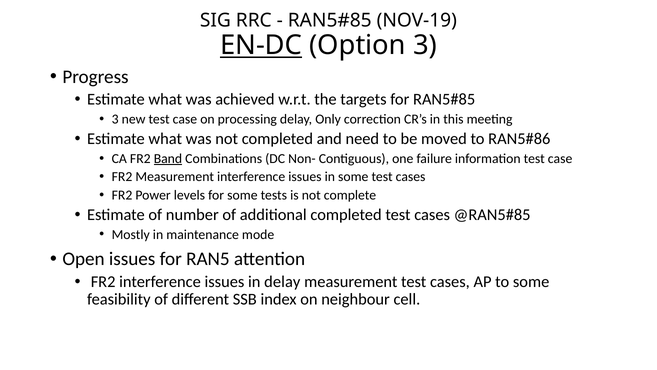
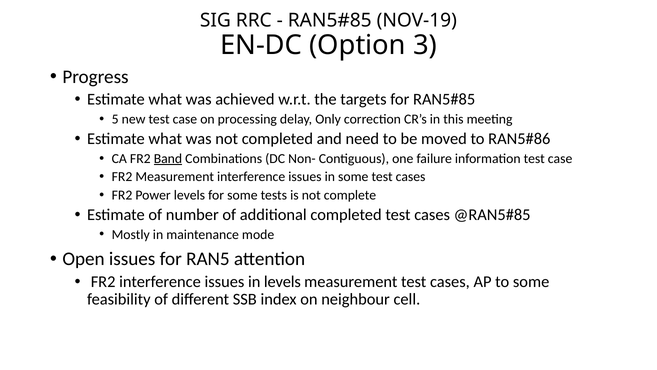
EN-DC underline: present -> none (261, 45)
3: 3 -> 5 (115, 119)
in delay: delay -> levels (282, 281)
